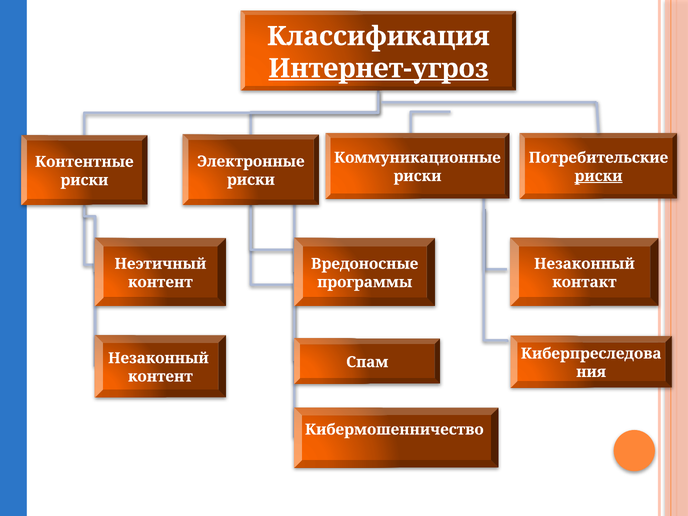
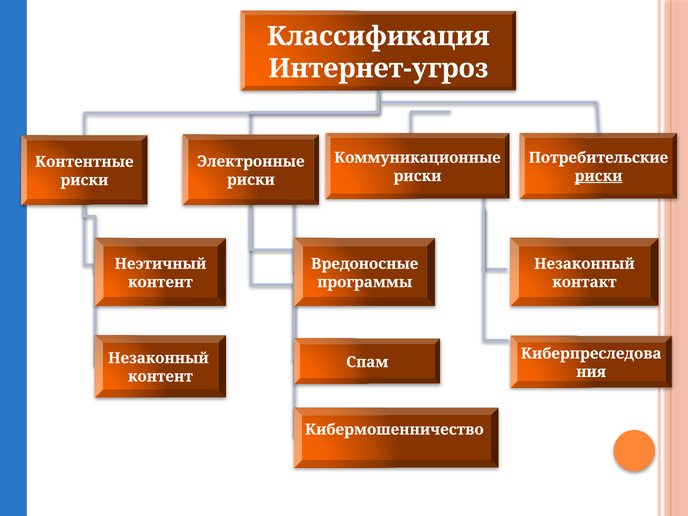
Интернет-угроз underline: present -> none (378, 68)
